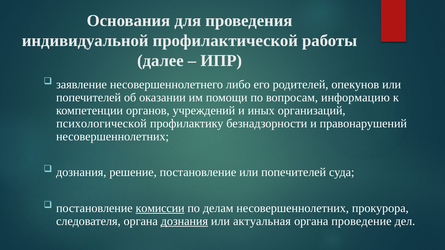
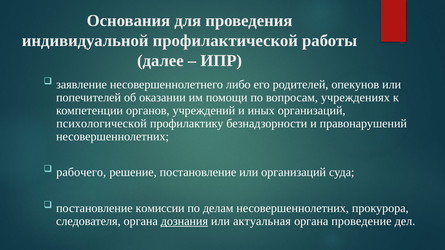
информацию: информацию -> учреждениях (355, 98)
дознания: дознания -> рабочего (81, 173)
постановление или попечителей: попечителей -> организаций (294, 173)
комиссии underline: present -> none (160, 208)
